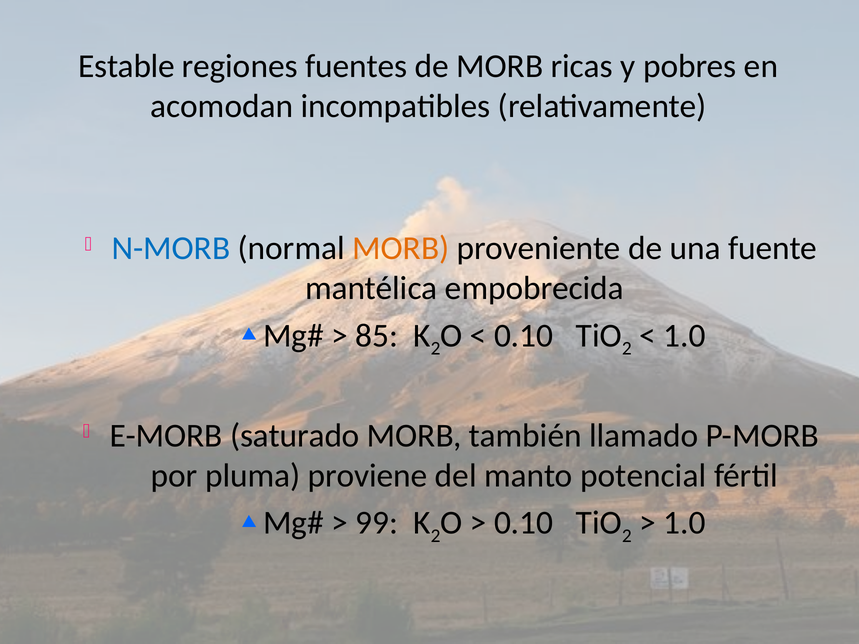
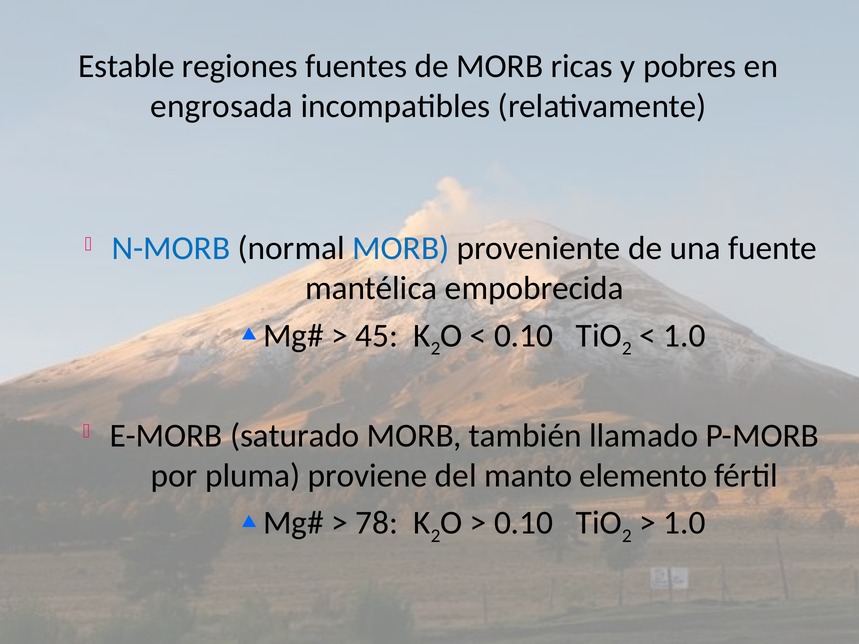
acomodan: acomodan -> engrosada (222, 106)
MORB colour: orange -> blue (401, 248)
85: 85 -> 45 (377, 336)
potencial: potencial -> elemento (643, 476)
99: 99 -> 78 (377, 523)
